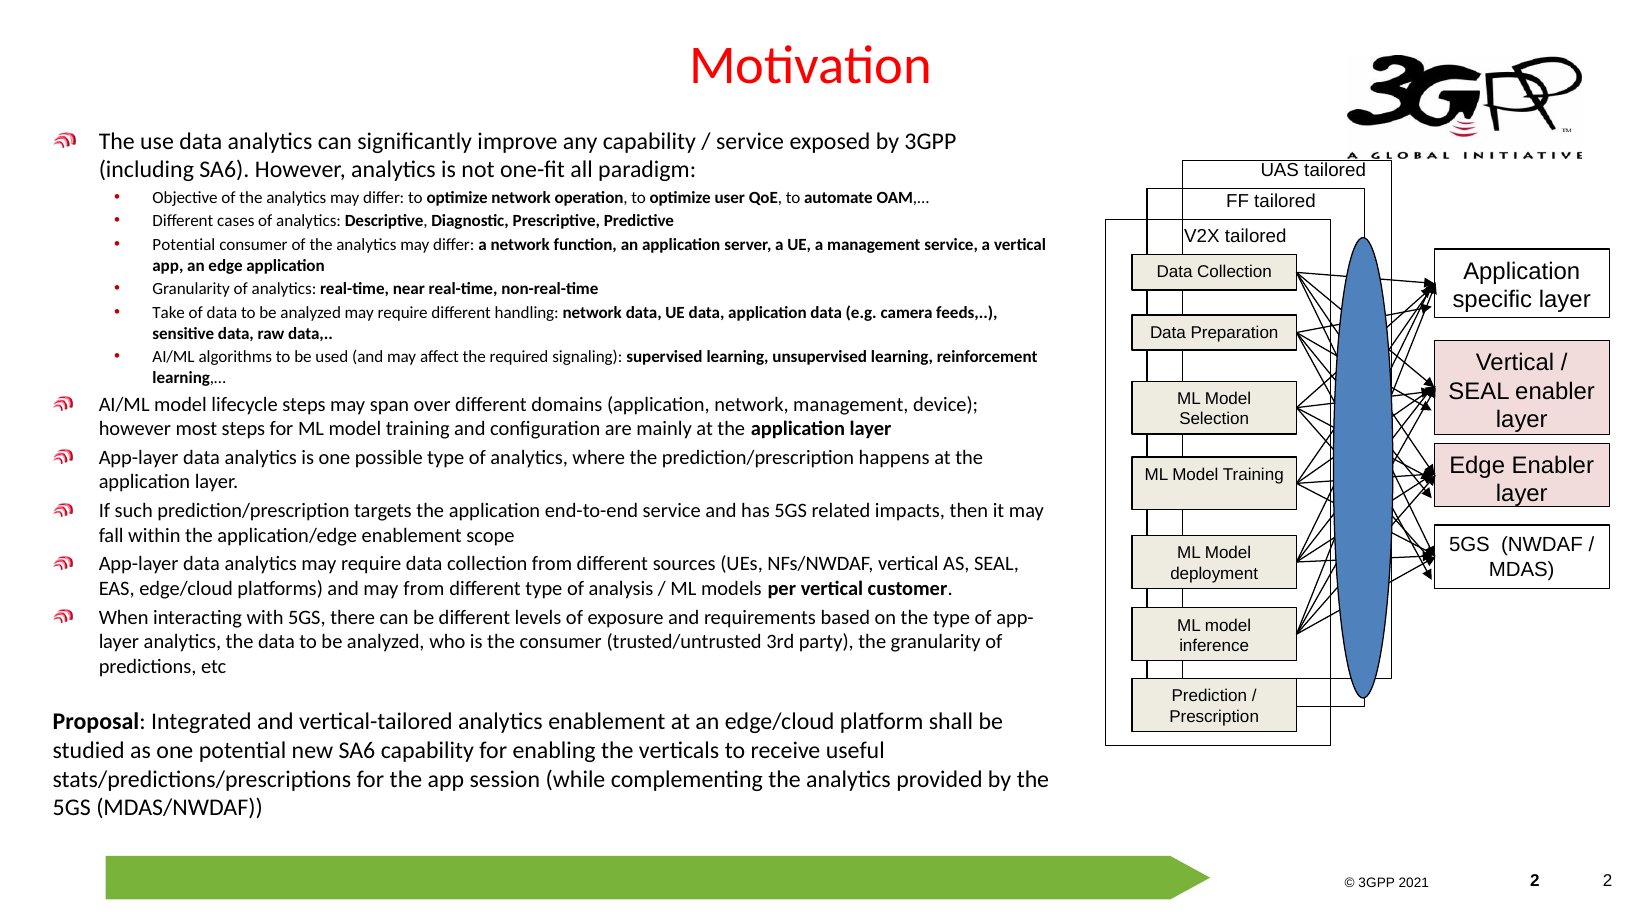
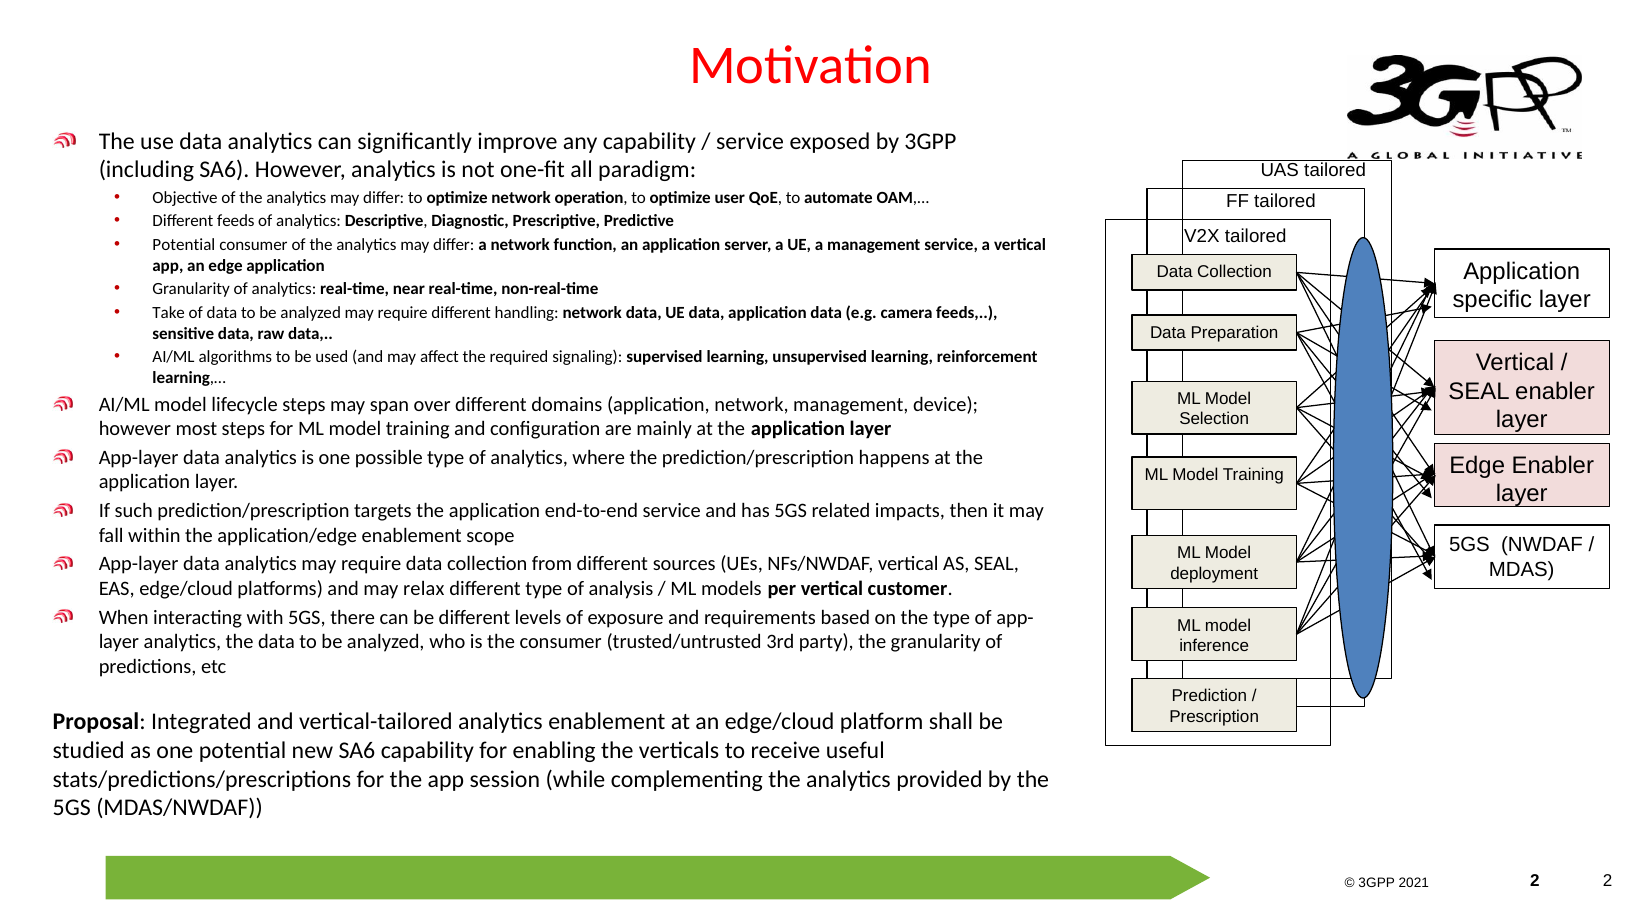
Different cases: cases -> feeds (236, 221)
may from: from -> relax (424, 588)
